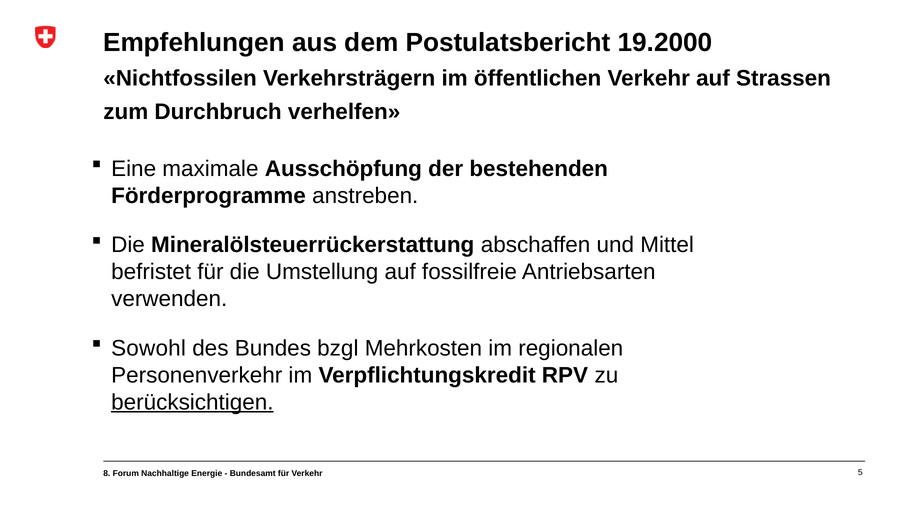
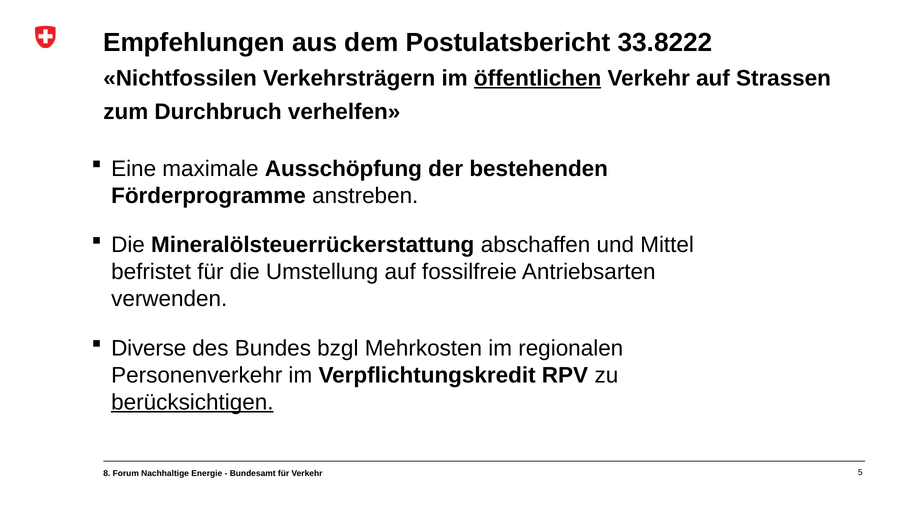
19.2000: 19.2000 -> 33.8222 (665, 43)
öffentlichen underline: none -> present (538, 78)
Sowohl: Sowohl -> Diverse (149, 349)
